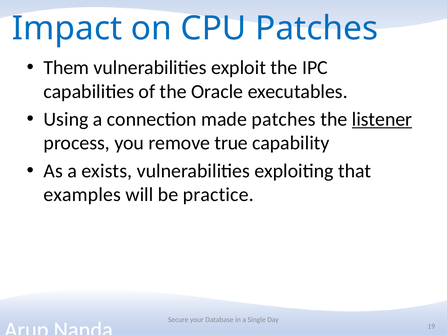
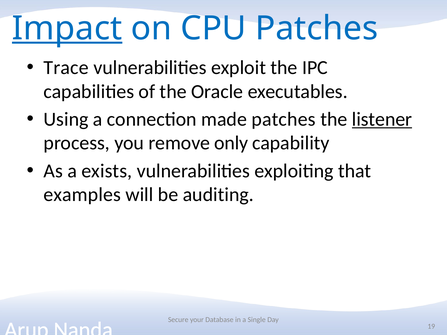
Impact underline: none -> present (67, 28)
Them: Them -> Trace (66, 68)
true: true -> only (231, 143)
practice: practice -> auditing (218, 195)
